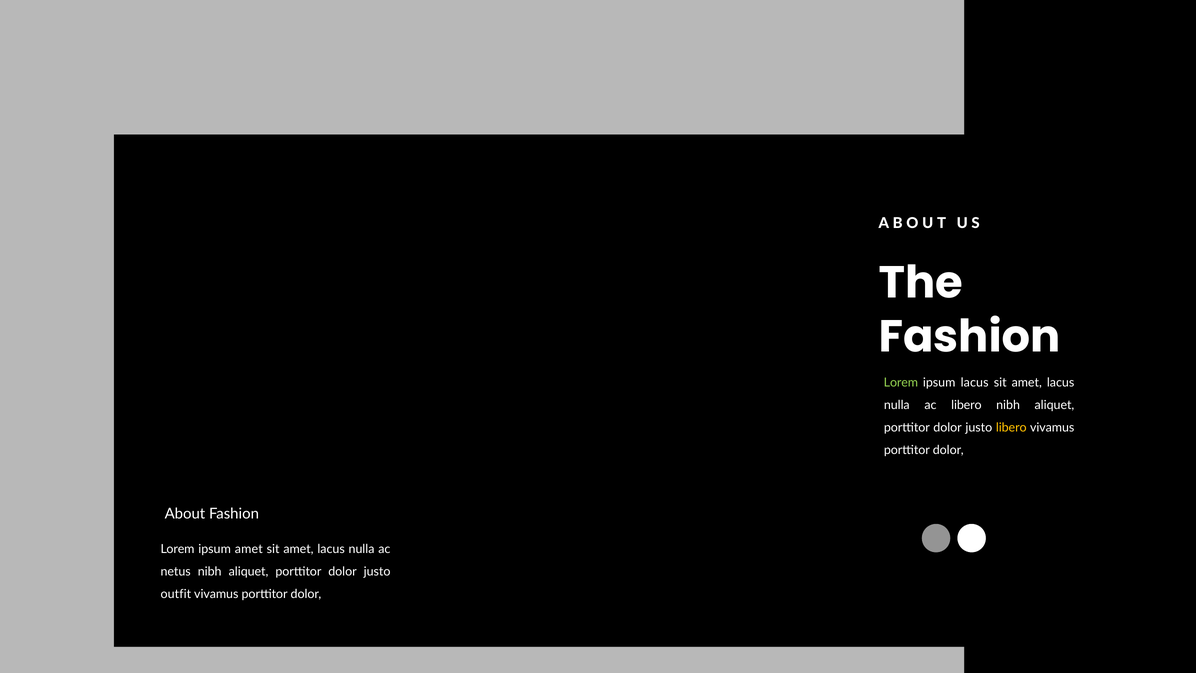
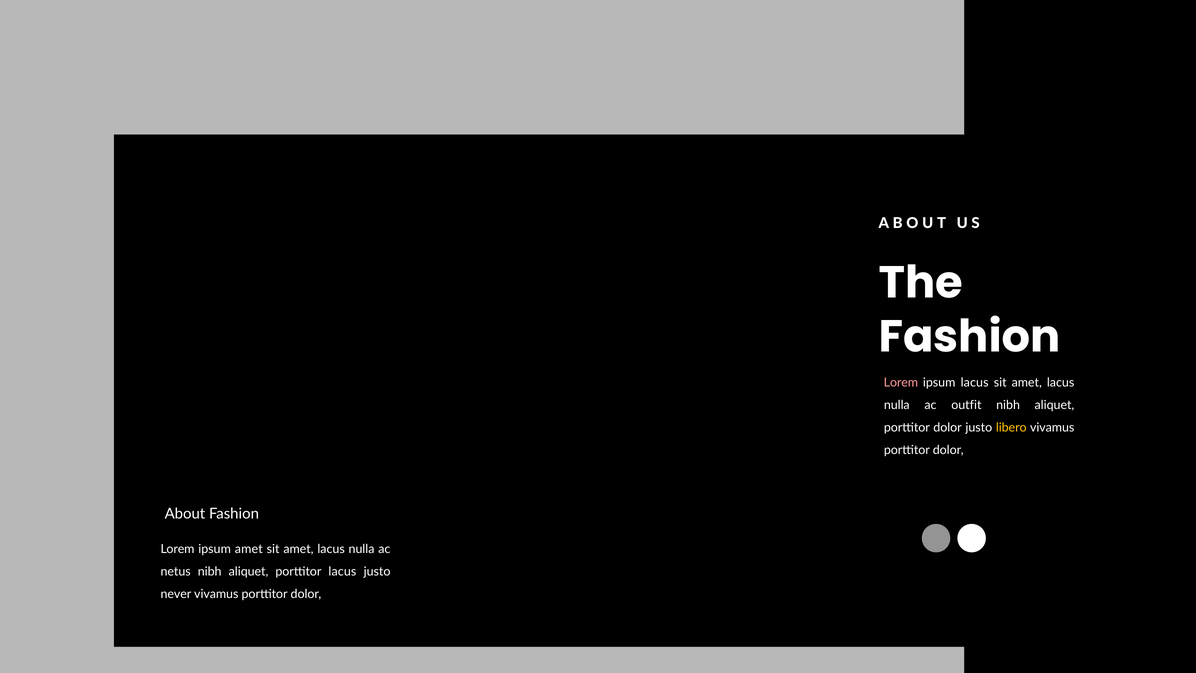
Lorem colour: light green -> pink (901, 383)
ac libero: libero -> outfit (966, 405)
dolor: dolor -> lacus (342, 571)
outfit: outfit -> never (176, 594)
